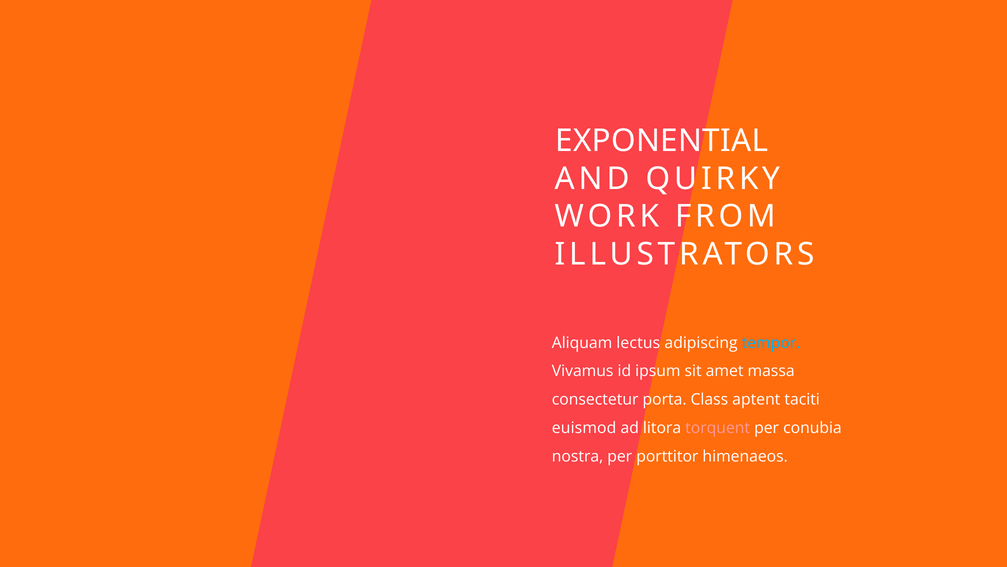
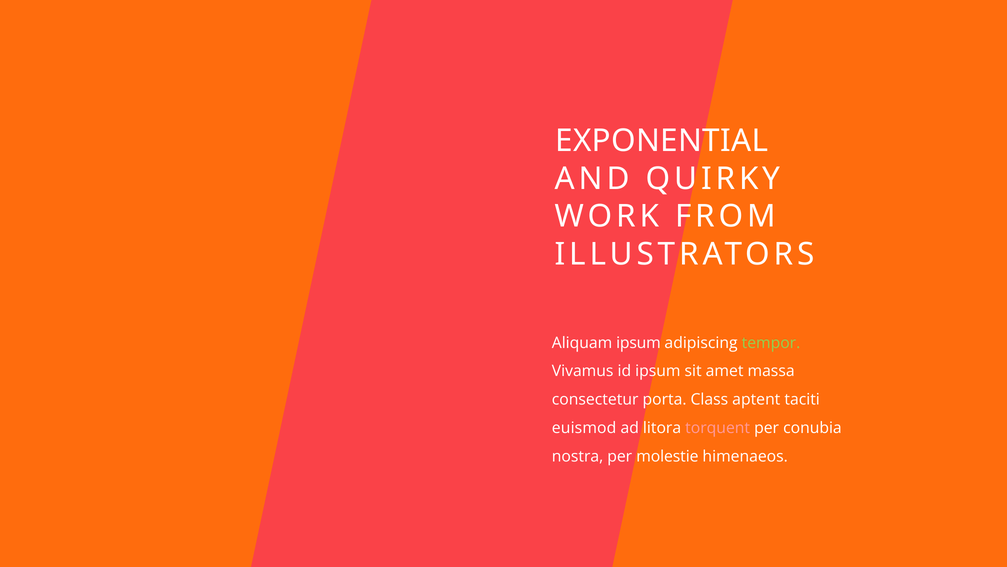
Aliquam lectus: lectus -> ipsum (638, 343)
tempor colour: light blue -> light green (771, 343)
porttitor: porttitor -> molestie (667, 456)
